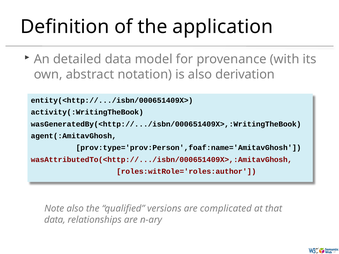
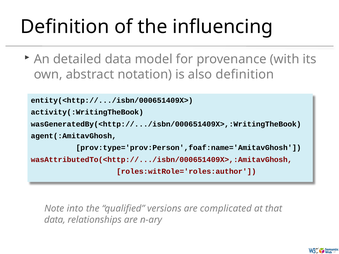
application: application -> influencing (223, 27)
also derivation: derivation -> definition (245, 75)
Note also: also -> into (75, 209)
